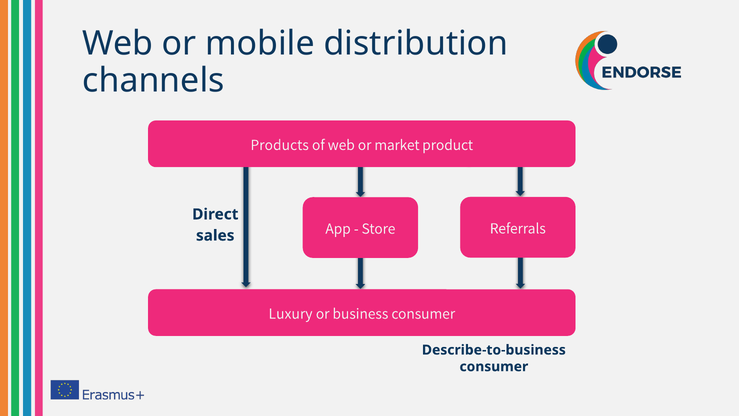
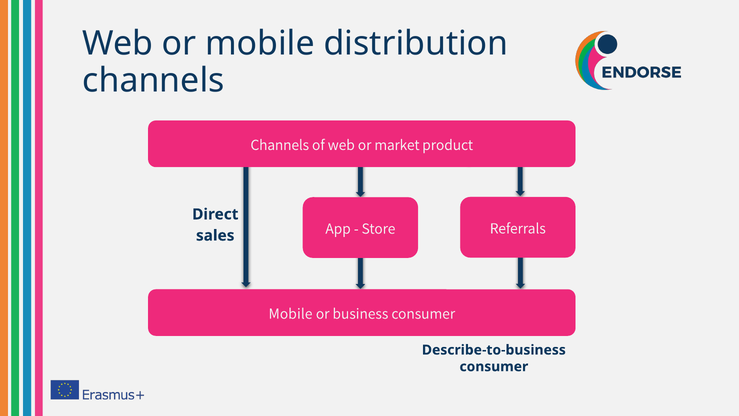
Products: Products -> Channels (280, 145)
Luxury: Luxury -> Mobile (291, 313)
